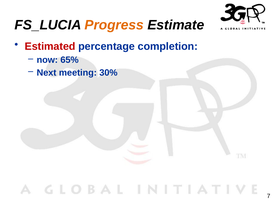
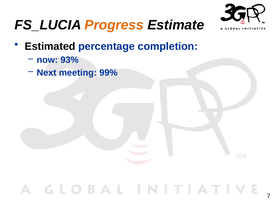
Estimated colour: red -> black (50, 46)
65%: 65% -> 93% (70, 60)
30%: 30% -> 99% (108, 73)
